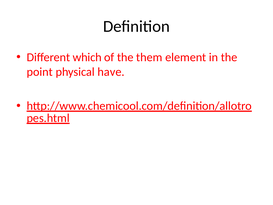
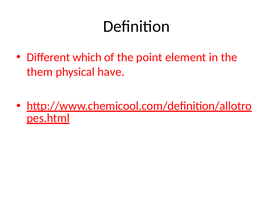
them: them -> point (149, 57)
point: point -> them (40, 72)
